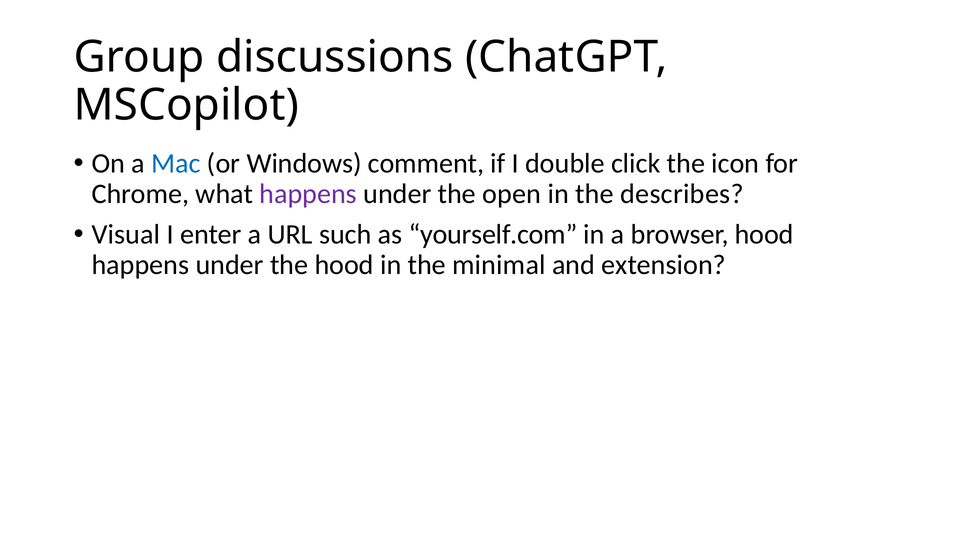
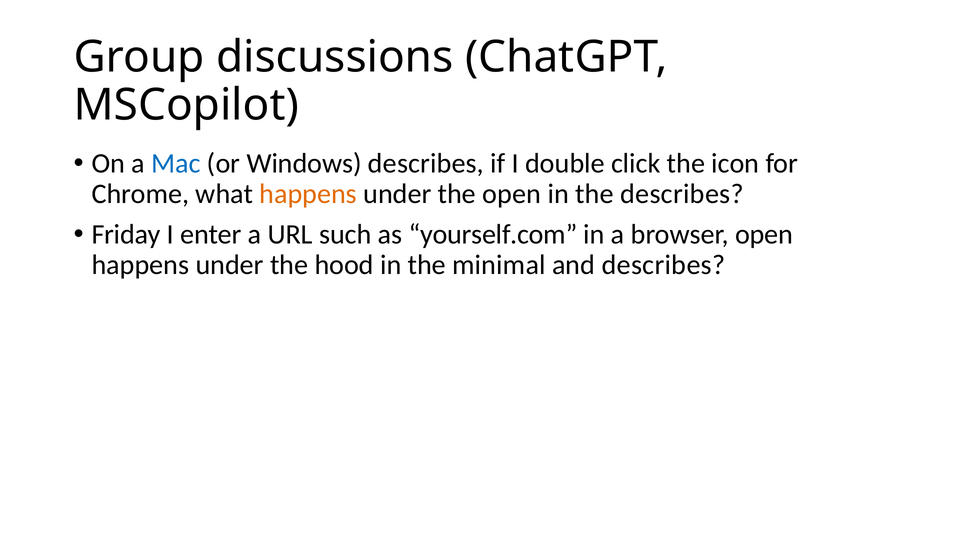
Windows comment: comment -> describes (426, 163)
happens colour: purple -> orange (308, 194)
Visual: Visual -> Friday (126, 234)
browser hood: hood -> open (764, 234)
and extension: extension -> describes (663, 265)
